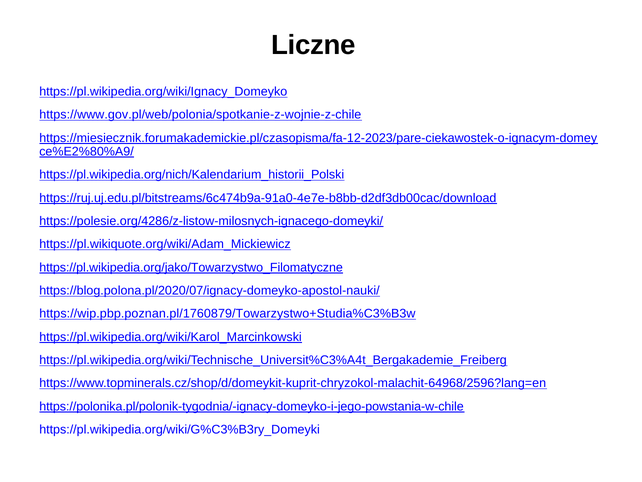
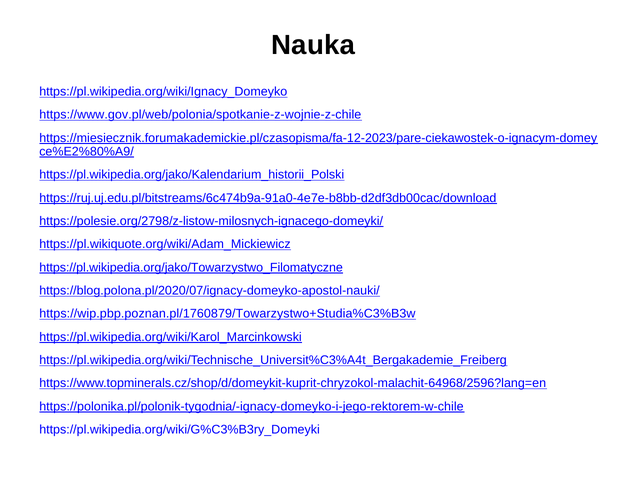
Liczne: Liczne -> Nauka (313, 45)
https://pl.wikipedia.org/nich/Kalendarium_historii_Polski: https://pl.wikipedia.org/nich/Kalendarium_historii_Polski -> https://pl.wikipedia.org/jako/Kalendarium_historii_Polski (192, 175)
https://polesie.org/4286/z-listow-milosnych-ignacego-domeyki/: https://polesie.org/4286/z-listow-milosnych-ignacego-domeyki/ -> https://polesie.org/2798/z-listow-milosnych-ignacego-domeyki/ (211, 221)
https://polonika.pl/polonik-tygodnia/-ignacy-domeyko-i-jego-powstania-w-chile: https://polonika.pl/polonik-tygodnia/-ignacy-domeyko-i-jego-powstania-w-chile -> https://polonika.pl/polonik-tygodnia/-ignacy-domeyko-i-jego-rektorem-w-chile (251, 406)
